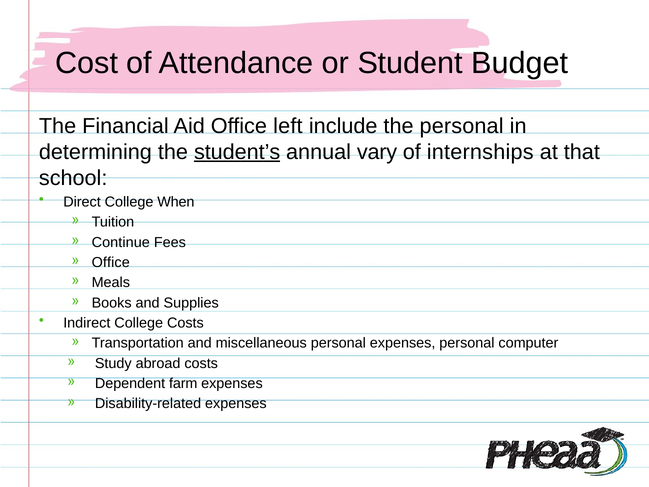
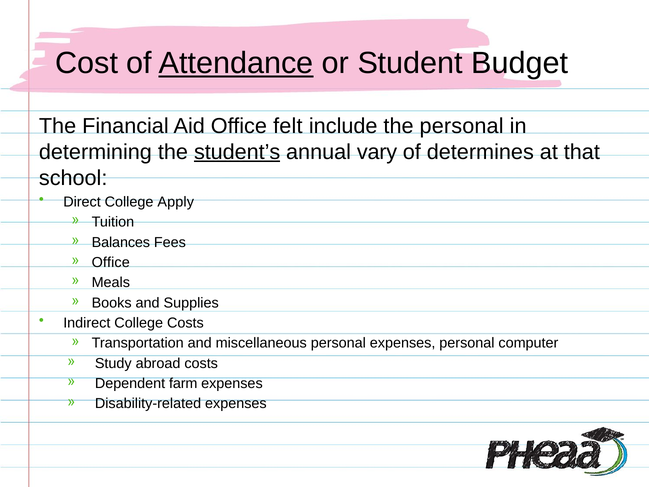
Attendance underline: none -> present (236, 63)
left: left -> felt (288, 126)
internships: internships -> determines (480, 152)
When: When -> Apply (176, 202)
Continue: Continue -> Balances (121, 242)
